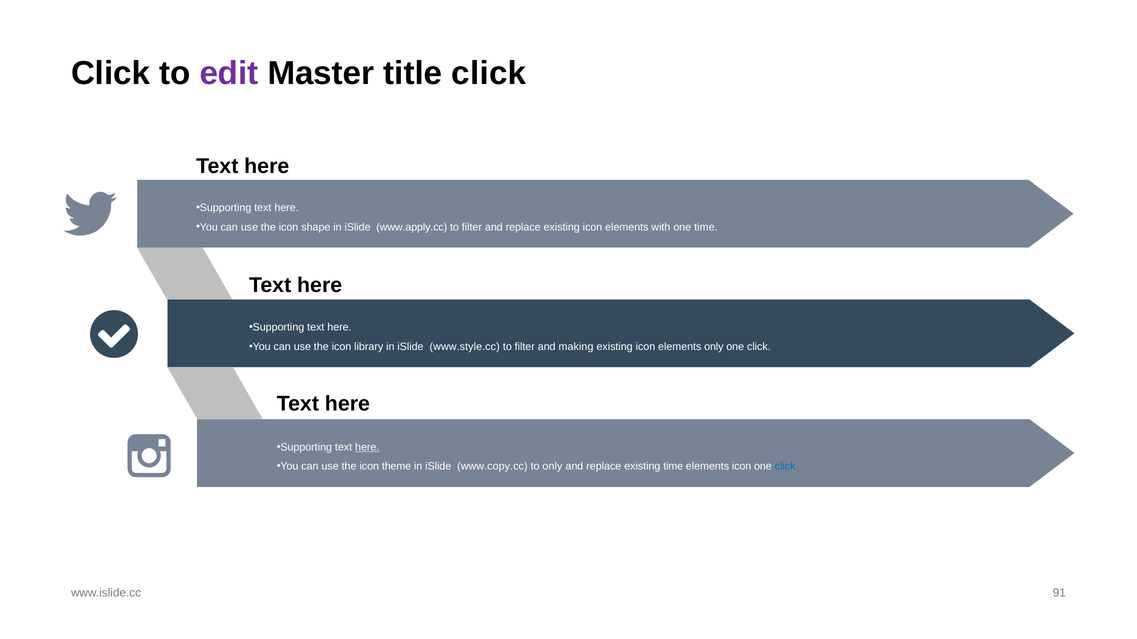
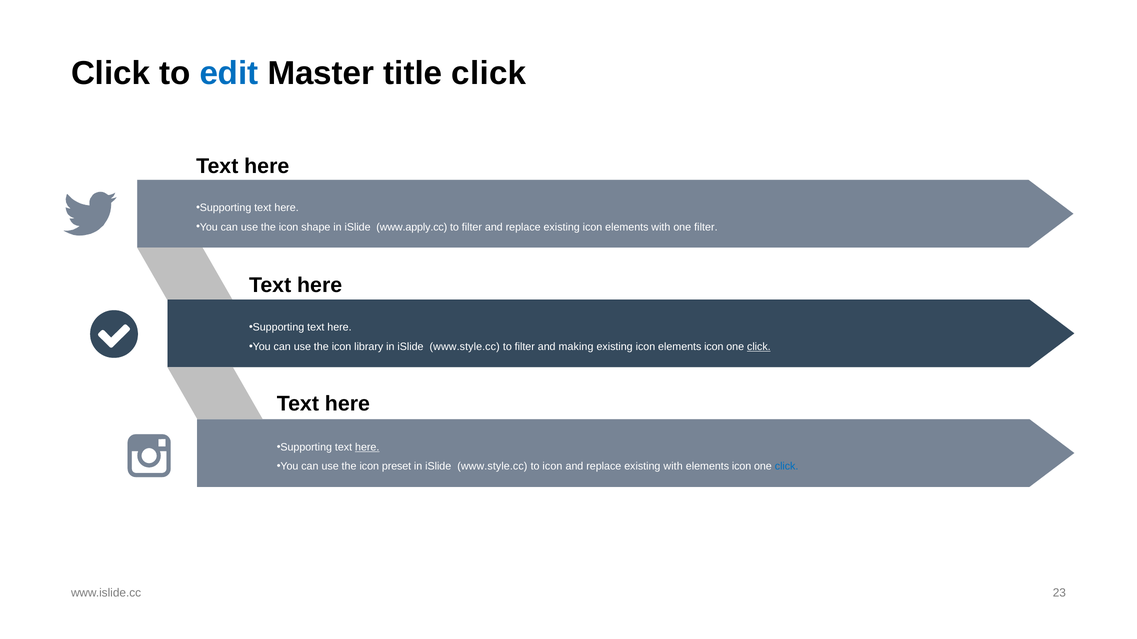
edit colour: purple -> blue (229, 74)
one time: time -> filter (706, 227)
icon elements only: only -> icon (714, 347)
click underline: none -> present (759, 347)
theme: theme -> preset (397, 467)
www.copy.cc: www.copy.cc -> www.style.cc (492, 467)
to only: only -> icon (552, 467)
existing time: time -> with (673, 467)
91: 91 -> 23 (1059, 594)
